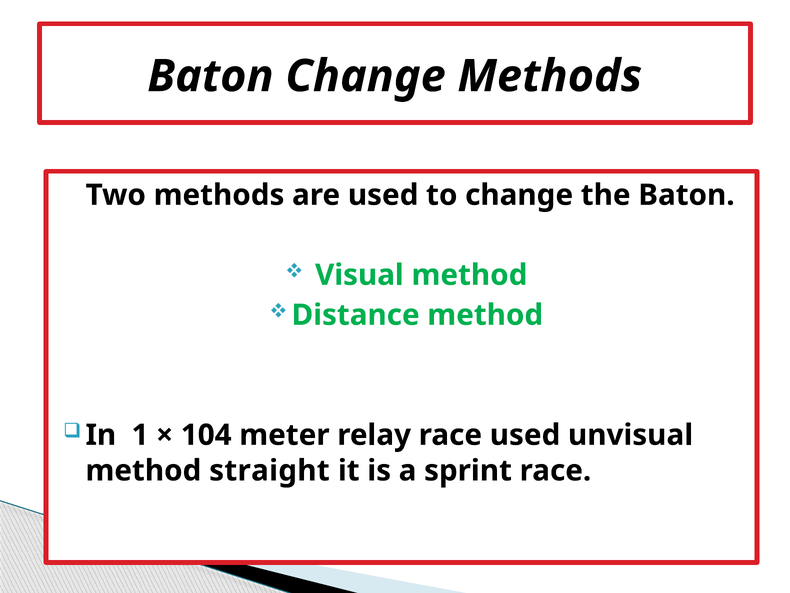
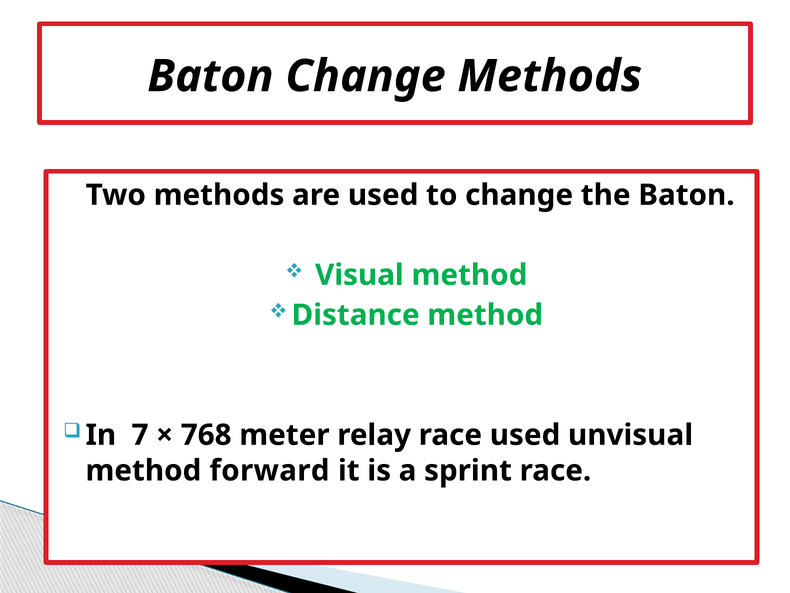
1: 1 -> 7 (140, 435)
104: 104 -> 768 (206, 435)
straight: straight -> forward (269, 470)
